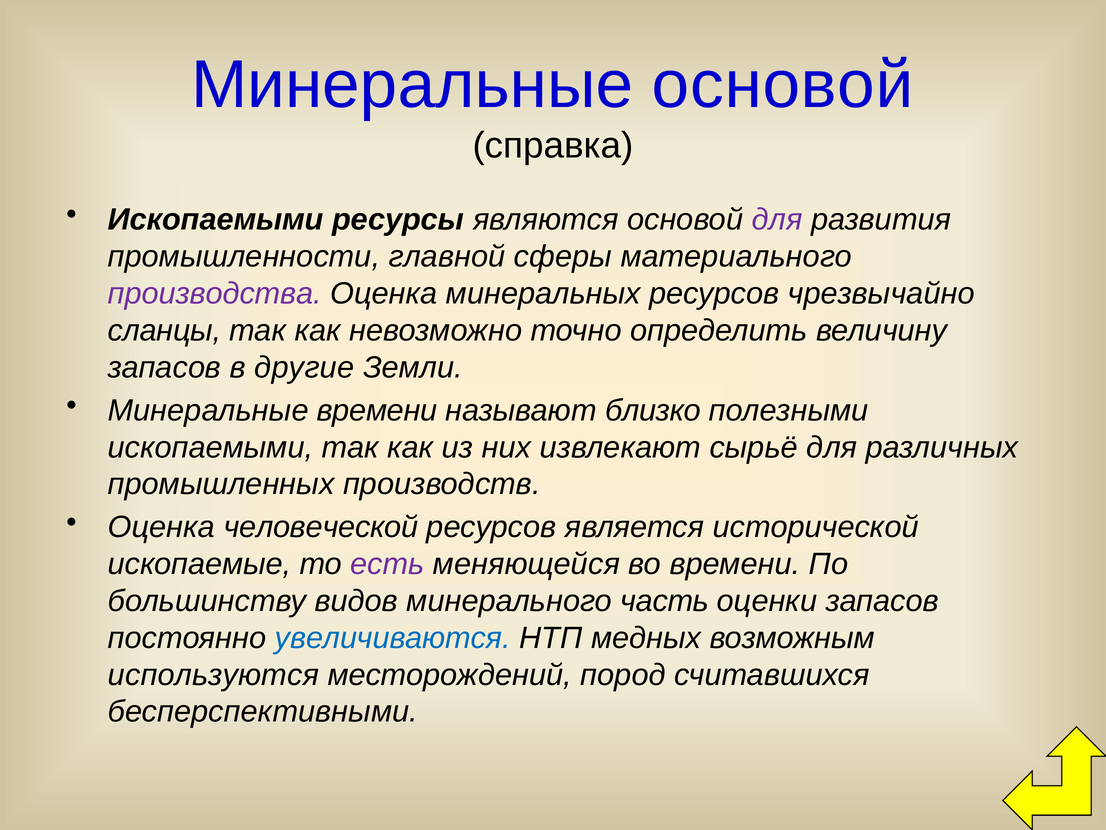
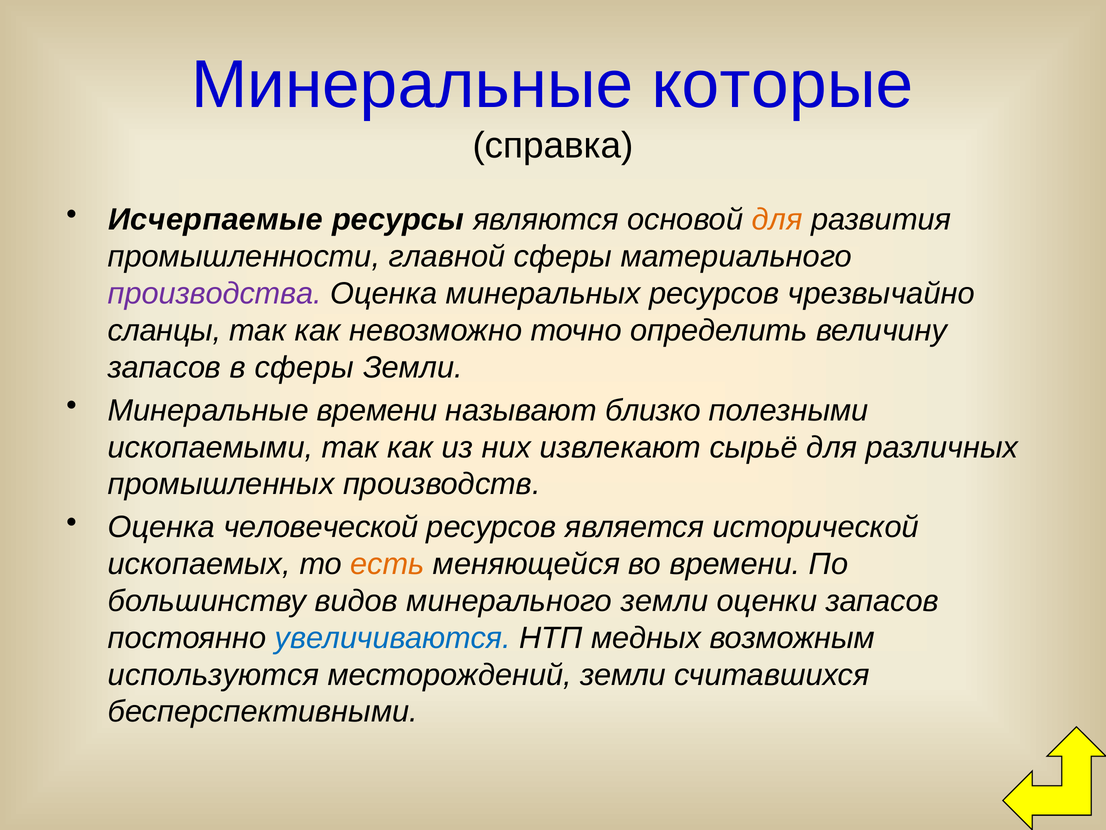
Минеральные основой: основой -> которые (783, 85)
Ископаемыми: Ископаемыми -> Исчерпаемые (216, 220)
для colour: purple -> orange (777, 220)
в другие: другие -> сферы (304, 367)
ископаемые: ископаемые -> ископаемых (199, 564)
есть colour: purple -> orange (387, 564)
минерального часть: часть -> земли (664, 601)
месторождений пород: пород -> земли (623, 675)
